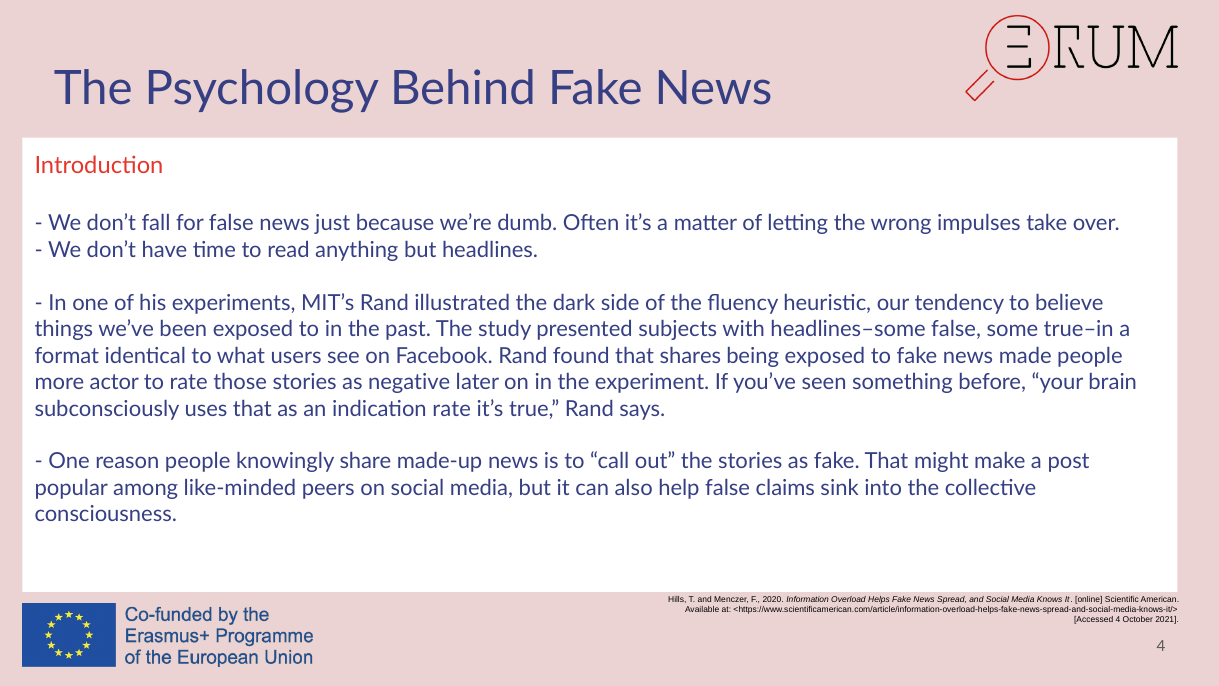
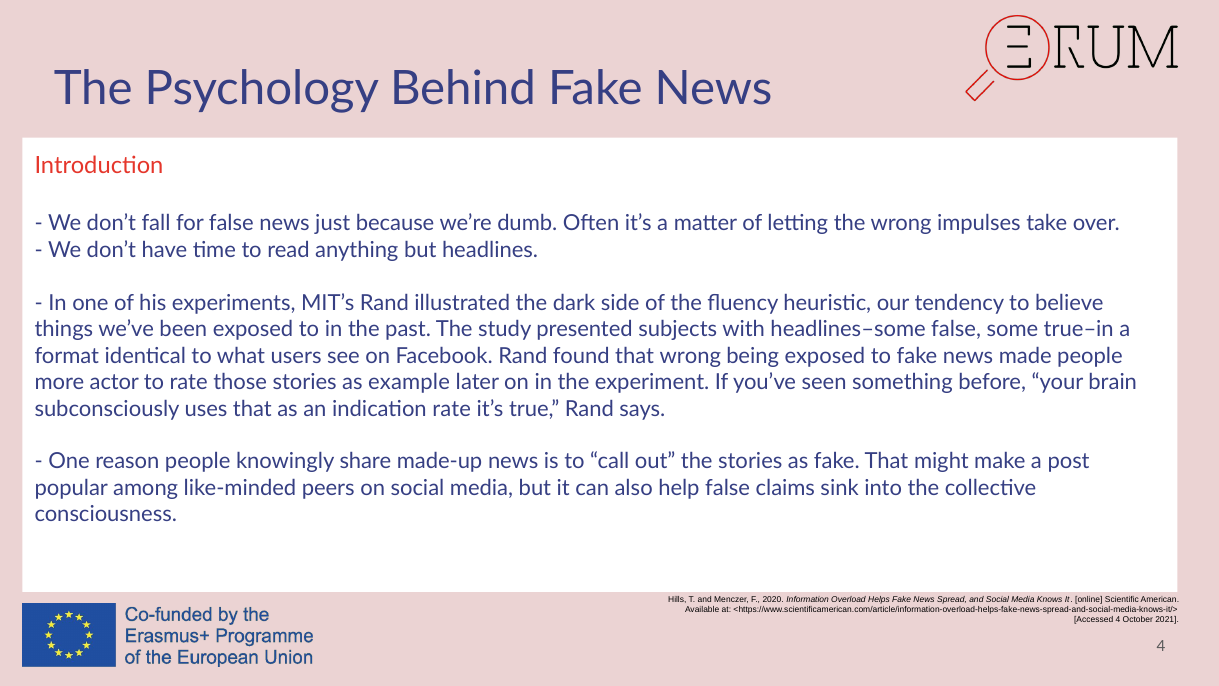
that shares: shares -> wrong (690, 356)
negative: negative -> example (409, 382)
